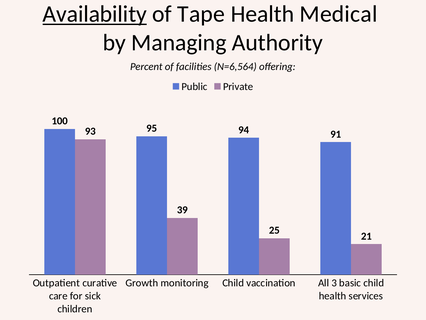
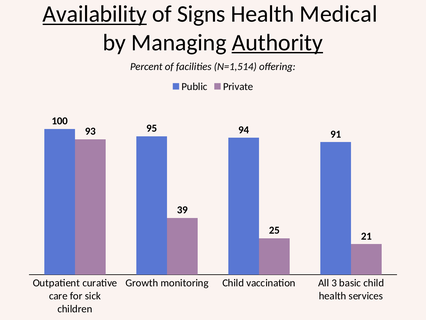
Tape: Tape -> Signs (201, 14)
Authority underline: none -> present (277, 42)
N=6,564: N=6,564 -> N=1,514 (235, 67)
